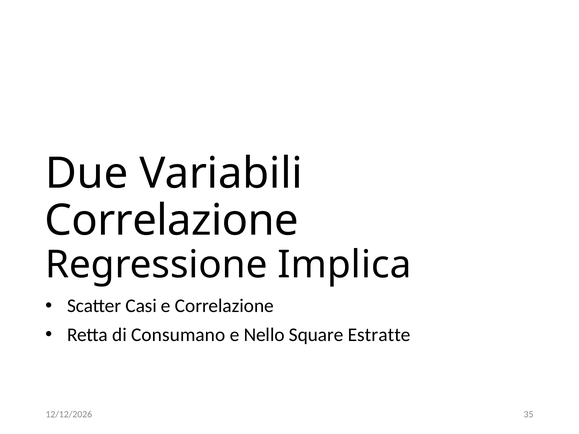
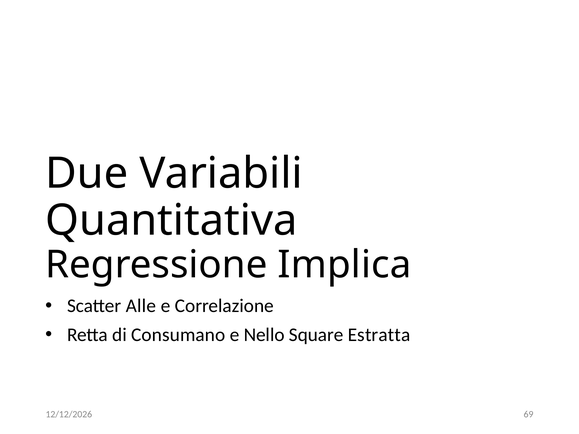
Correlazione: Correlazione -> Quantitativa (171, 221)
Casi: Casi -> Alle (141, 306)
Estratte: Estratte -> Estratta (379, 335)
35: 35 -> 69 (529, 415)
